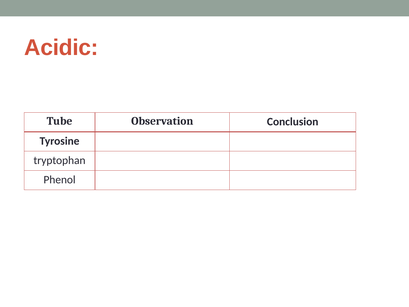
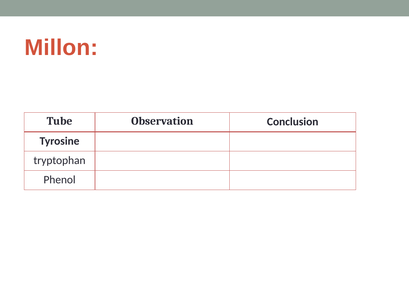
Acidic: Acidic -> Millon (61, 48)
